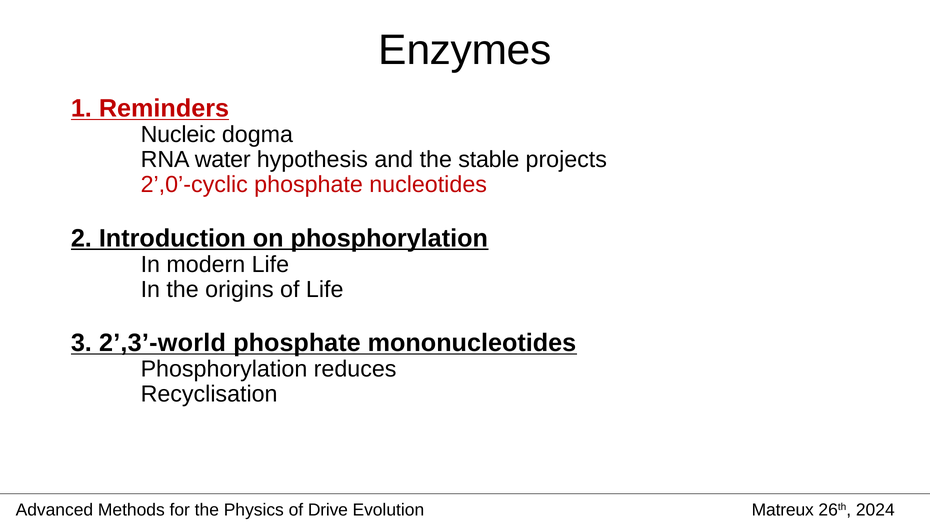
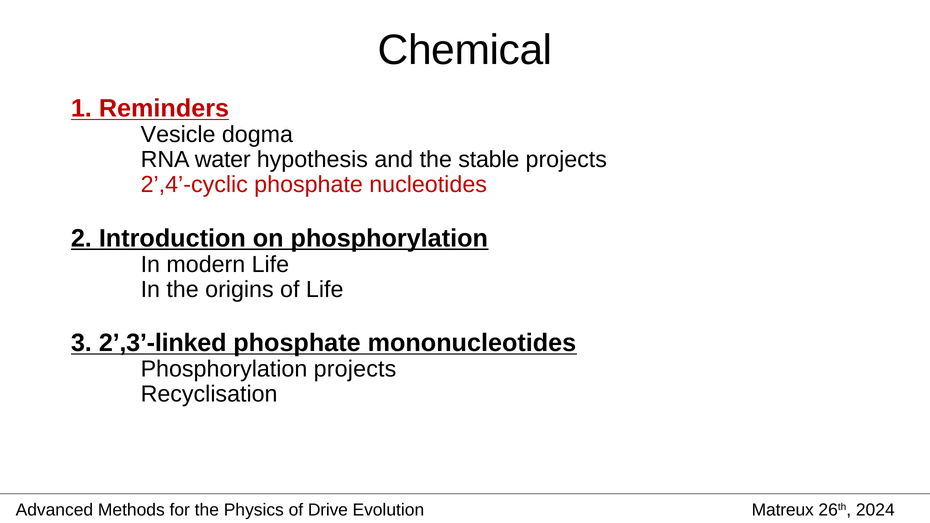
Enzymes: Enzymes -> Chemical (465, 50)
Nucleic: Nucleic -> Vesicle (178, 135)
2’,0’-cyclic: 2’,0’-cyclic -> 2’,4’-cyclic (194, 185)
2’,3’-world: 2’,3’-world -> 2’,3’-linked (163, 343)
Phosphorylation reduces: reduces -> projects (355, 369)
